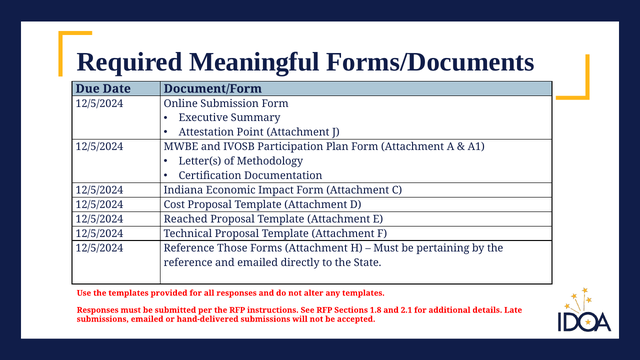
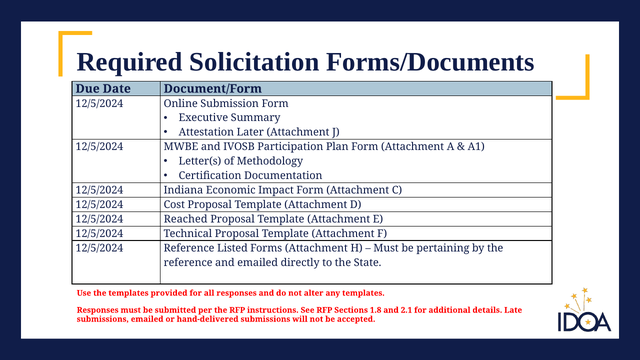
Meaningful: Meaningful -> Solicitation (254, 62)
Point: Point -> Later (250, 132)
Those: Those -> Listed (232, 248)
